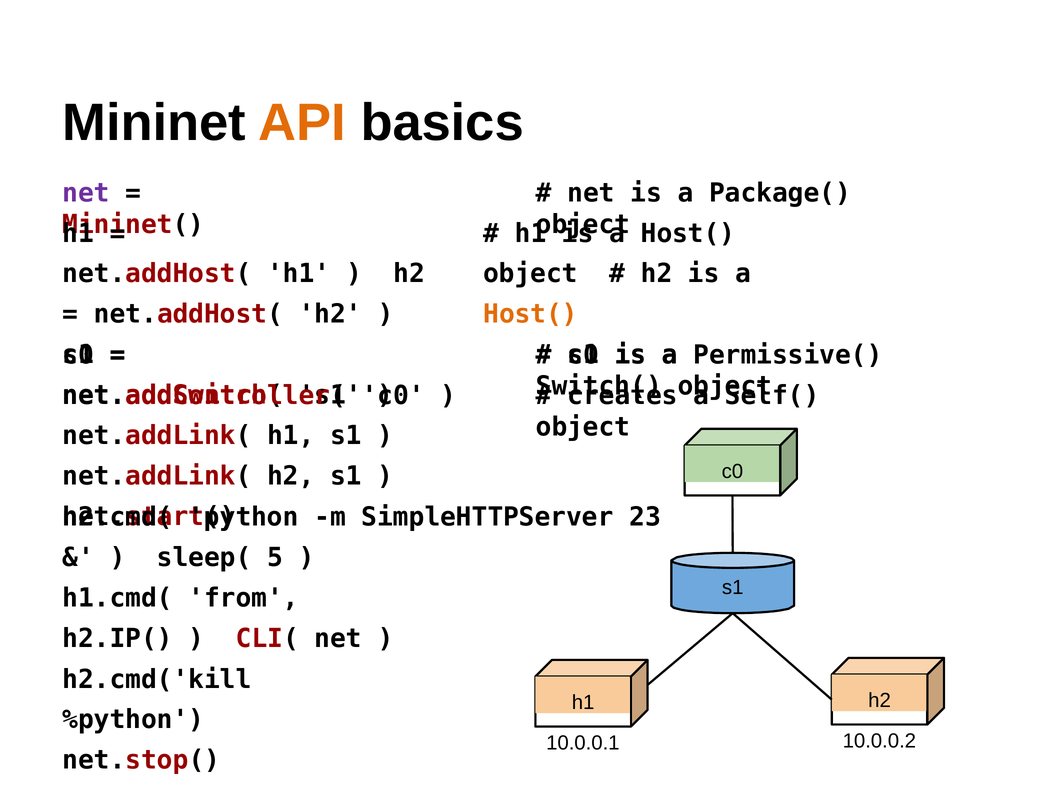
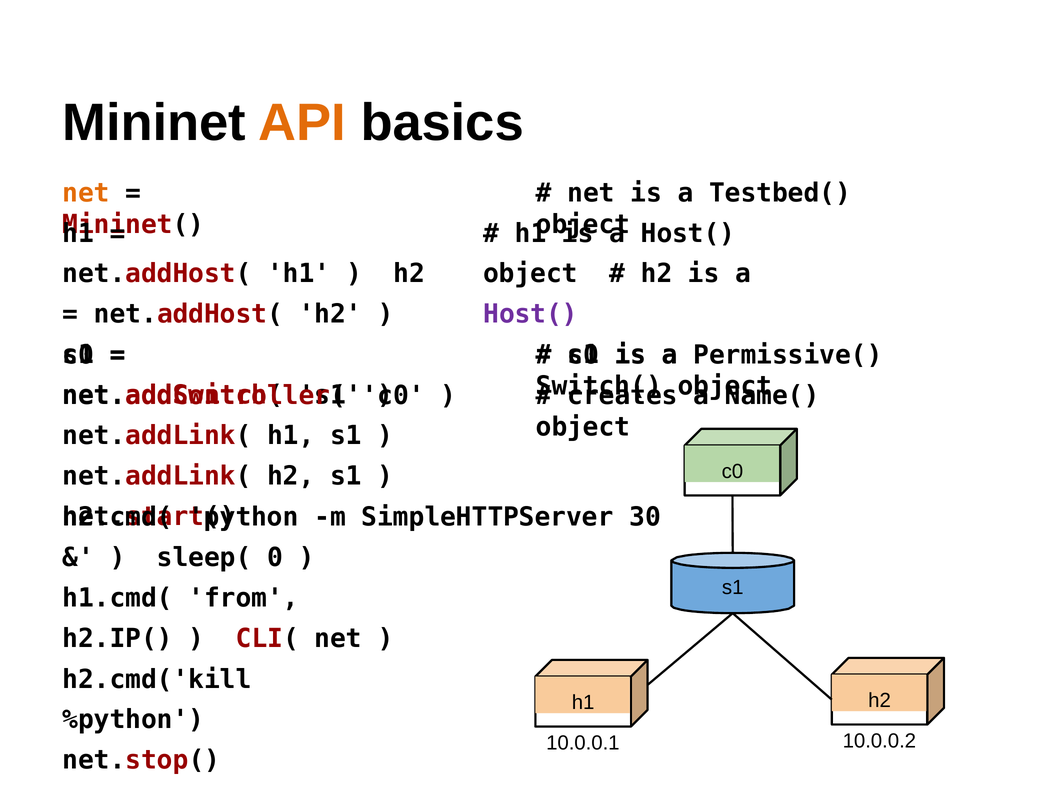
net colour: purple -> orange (86, 193)
Package(: Package( -> Testbed( (780, 193)
Host( colour: orange -> purple (531, 314)
Self(: Self( -> Name( (772, 396)
23: 23 -> 30 (645, 517)
5: 5 -> 0 (275, 558)
